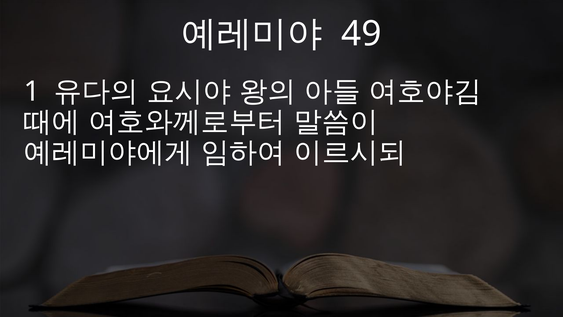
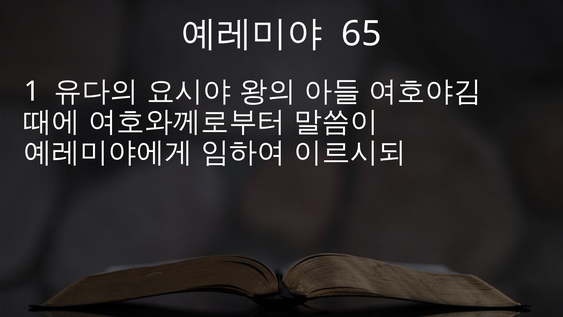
49: 49 -> 65 (361, 34)
